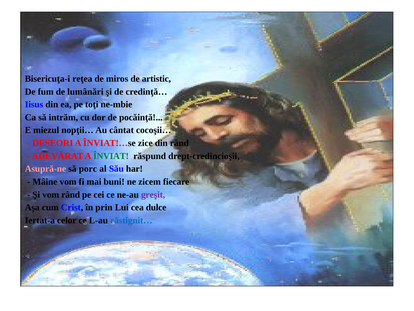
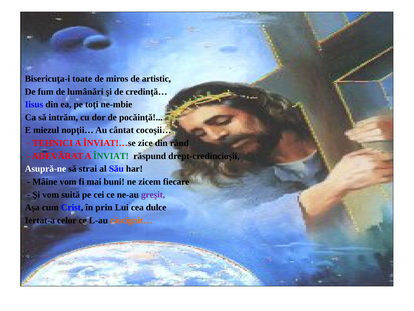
reţea: reţea -> toate (82, 79)
DESEORI: DESEORI -> TEHNICI (53, 143)
Asupră-ne colour: pink -> white (45, 169)
porc: porc -> strai (88, 169)
vom rând: rând -> suită (71, 194)
răstignit… colour: blue -> orange (131, 220)
